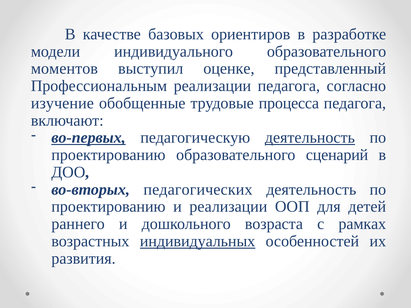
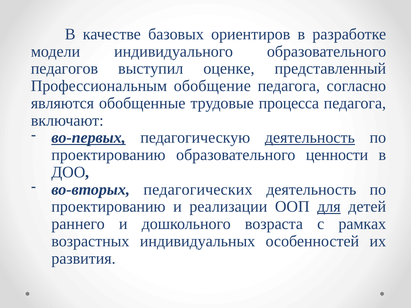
моментов: моментов -> педагогов (64, 69)
Профессиональным реализации: реализации -> обобщение (212, 86)
изучение: изучение -> являются (62, 103)
сценарий: сценарий -> ценности (337, 155)
для underline: none -> present (329, 207)
индивидуальных underline: present -> none (198, 241)
